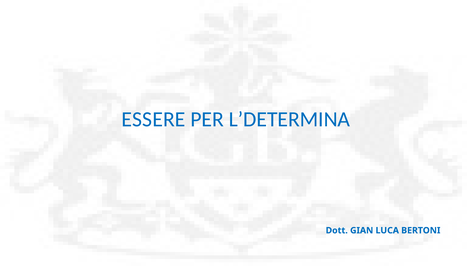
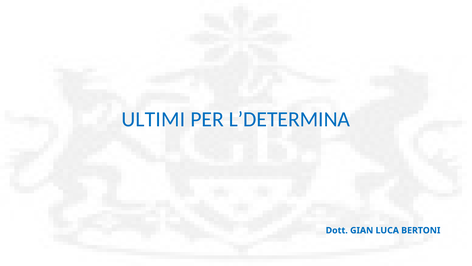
ESSERE: ESSERE -> ULTIMI (153, 119)
